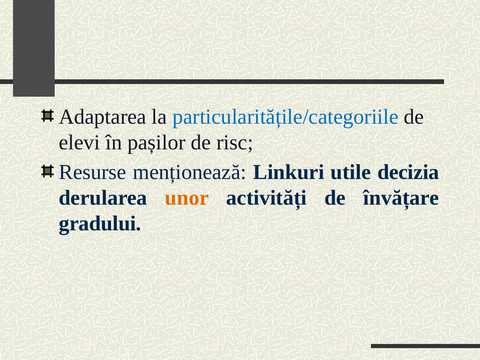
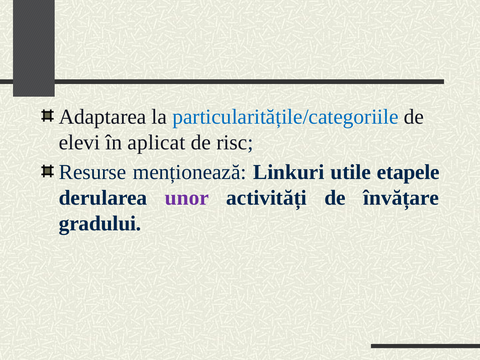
pașilor: pașilor -> aplicat (156, 142)
decizia: decizia -> etapele (408, 172)
unor colour: orange -> purple (187, 198)
